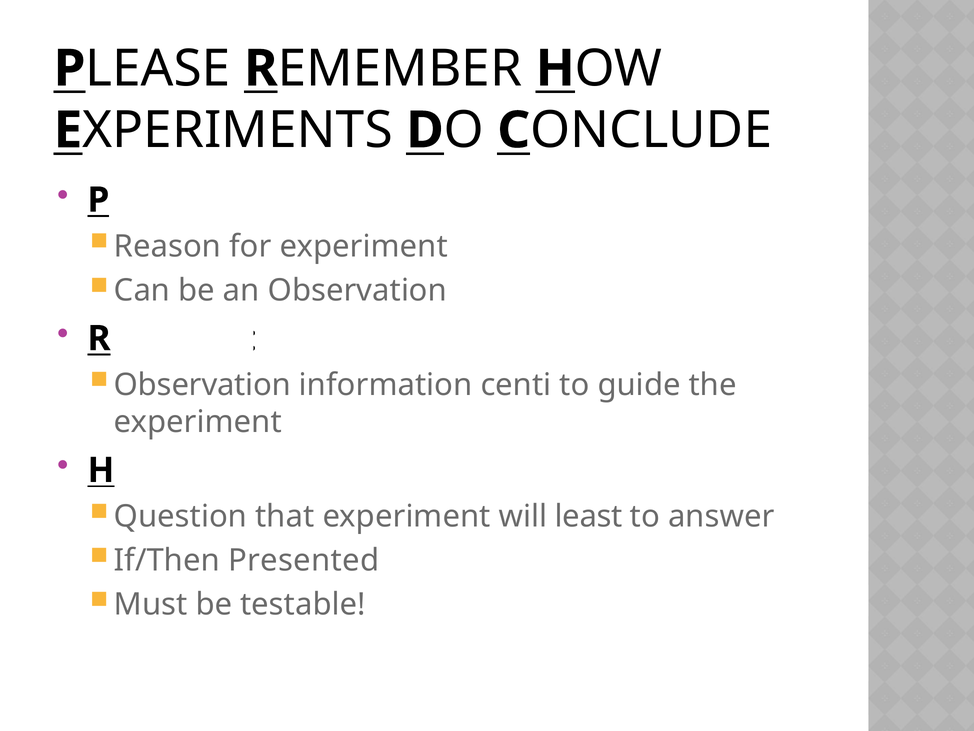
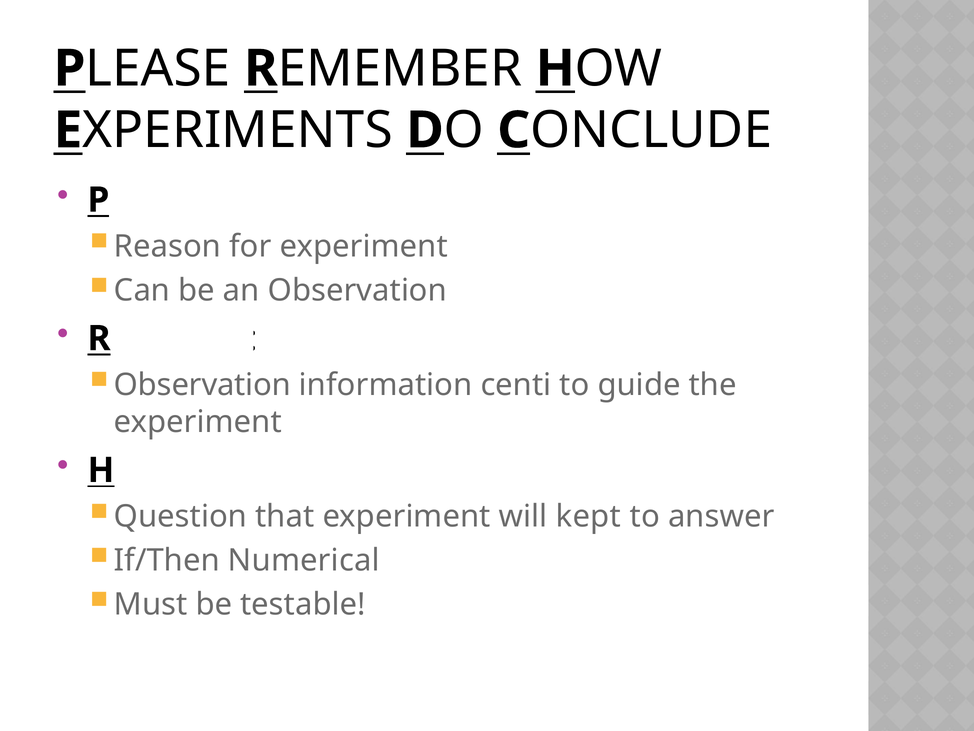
least: least -> kept (588, 516)
Presented: Presented -> Numerical (304, 560)
